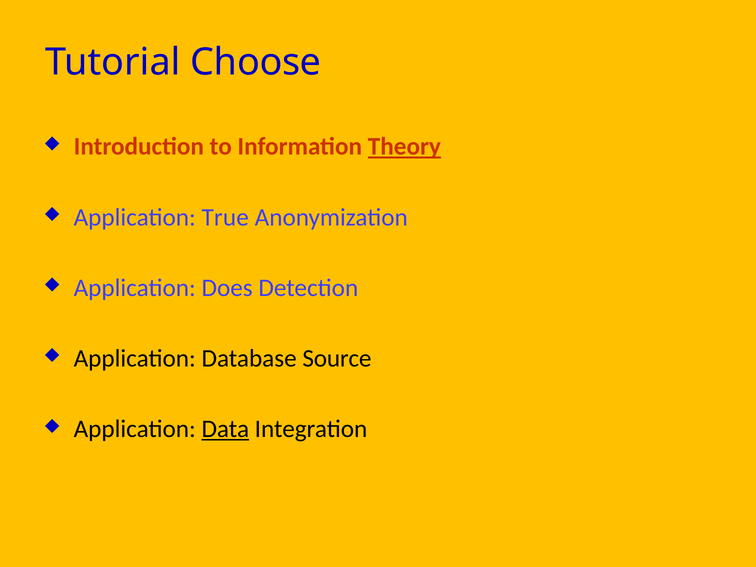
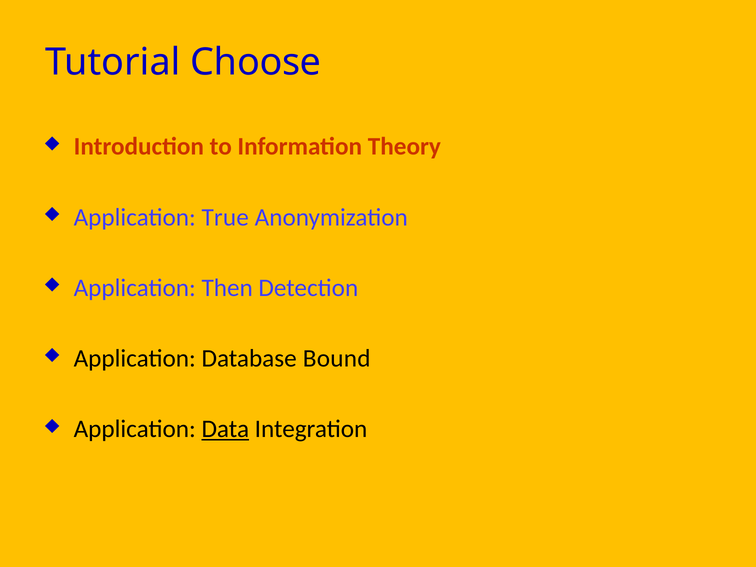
Theory underline: present -> none (404, 147)
Does: Does -> Then (227, 288)
Source: Source -> Bound (337, 358)
